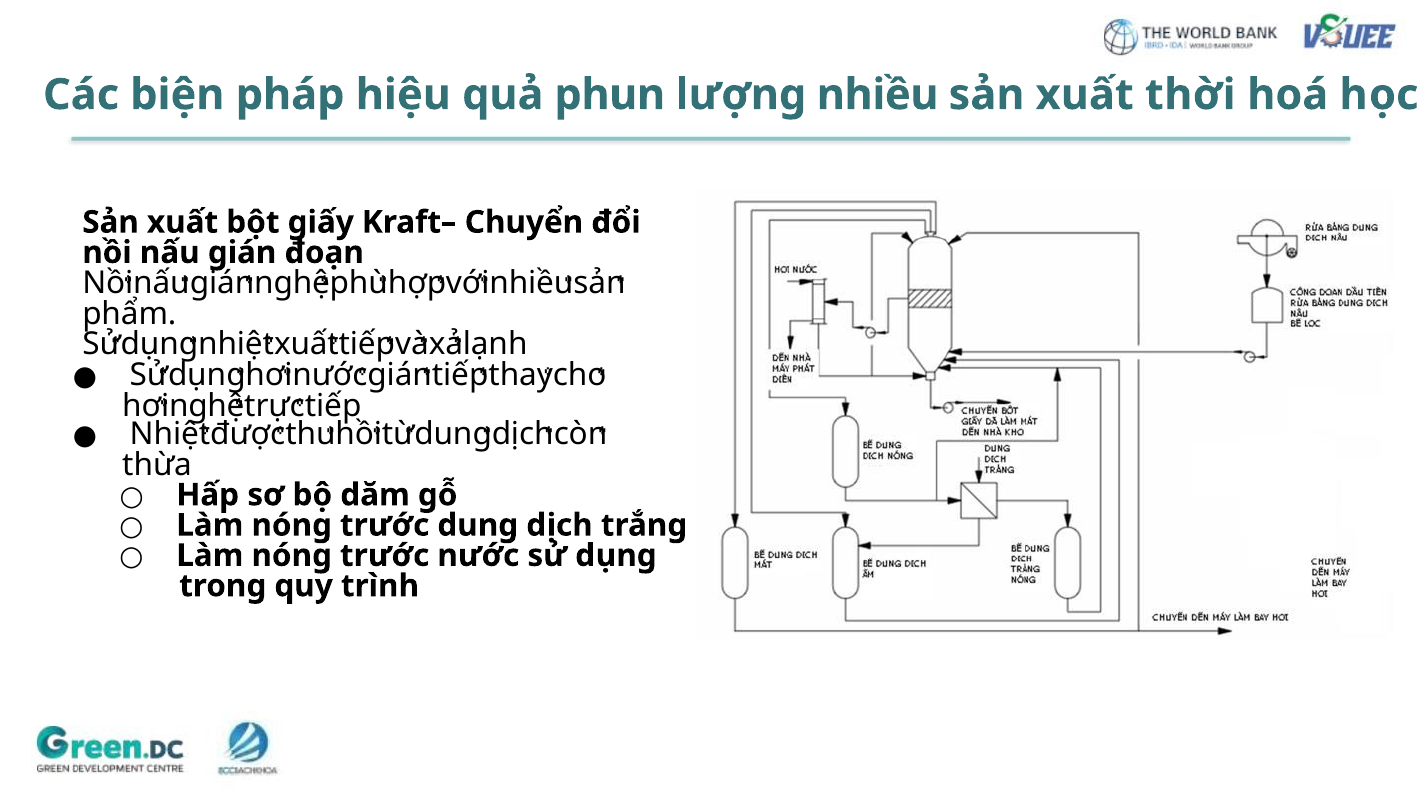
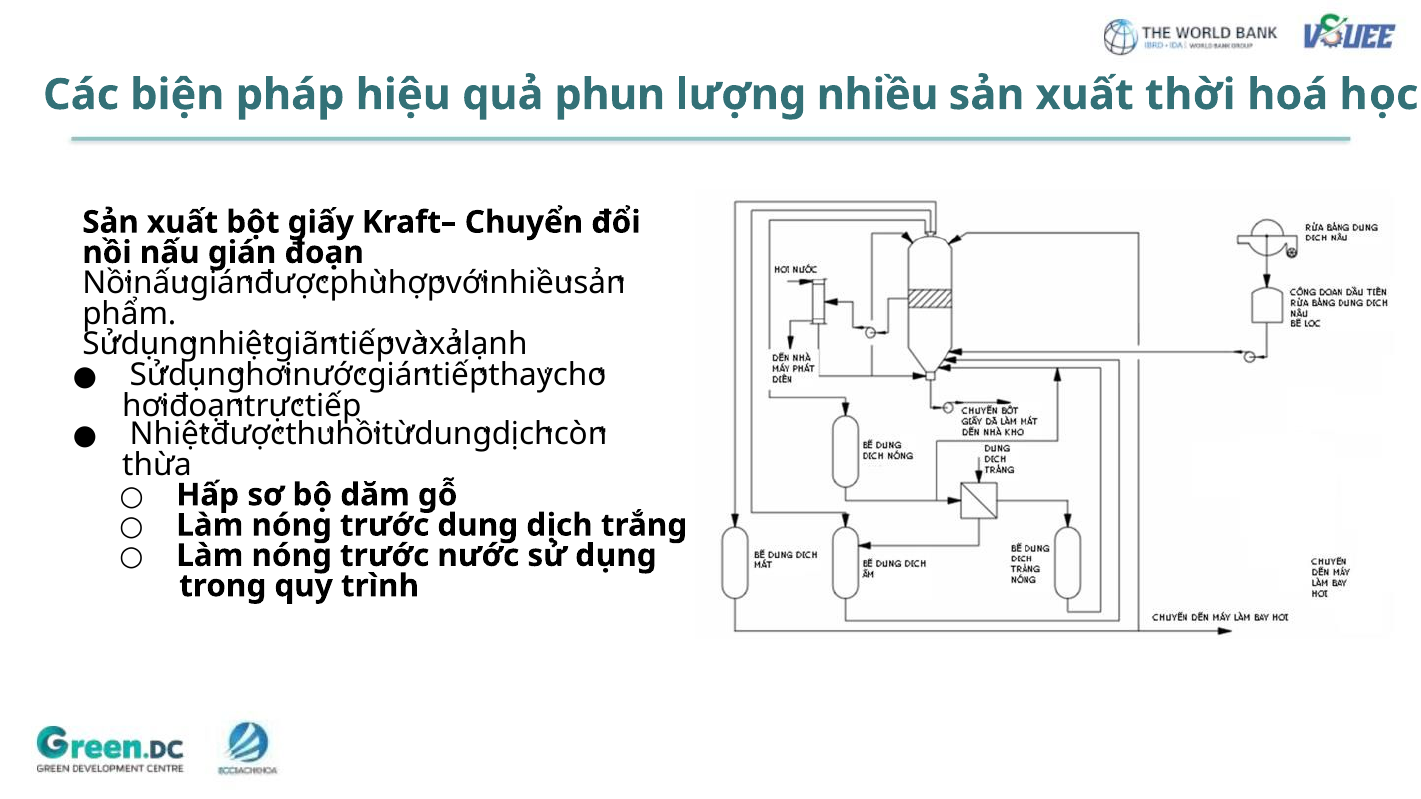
nghệ: nghệ -> được (292, 283)
xuất: xuất -> giãn (306, 345)
nghệ: nghệ -> đoạn (207, 406)
